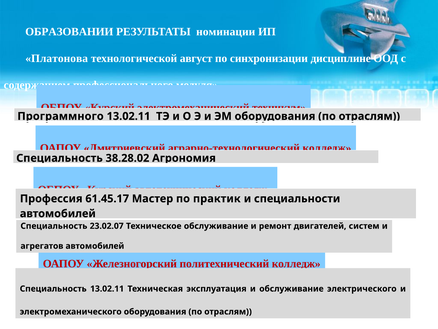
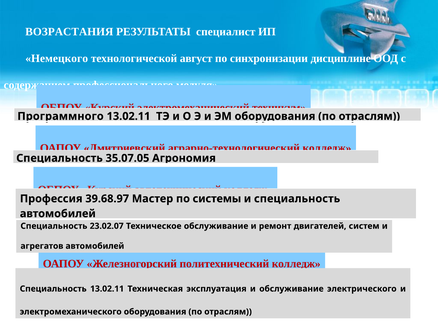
ОБРАЗОВАНИИ: ОБРАЗОВАНИИ -> ВОЗРАСТАНИЯ (69, 32)
номинации: номинации -> специалист (226, 32)
Платонова: Платонова -> Немецкого (57, 58)
38.28.02: 38.28.02 -> 35.07.05 (127, 158)
61.45.17: 61.45.17 -> 39.68.97 (107, 198)
практик: практик -> системы (217, 198)
и специальности: специальности -> специальность (297, 198)
